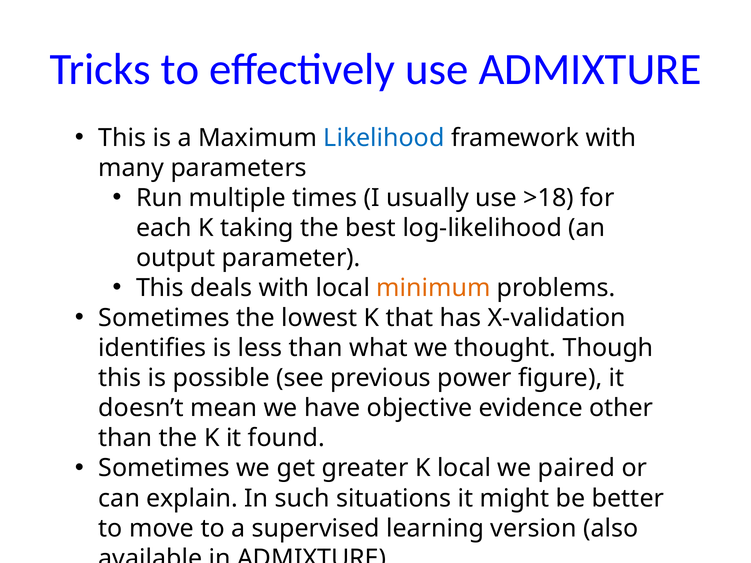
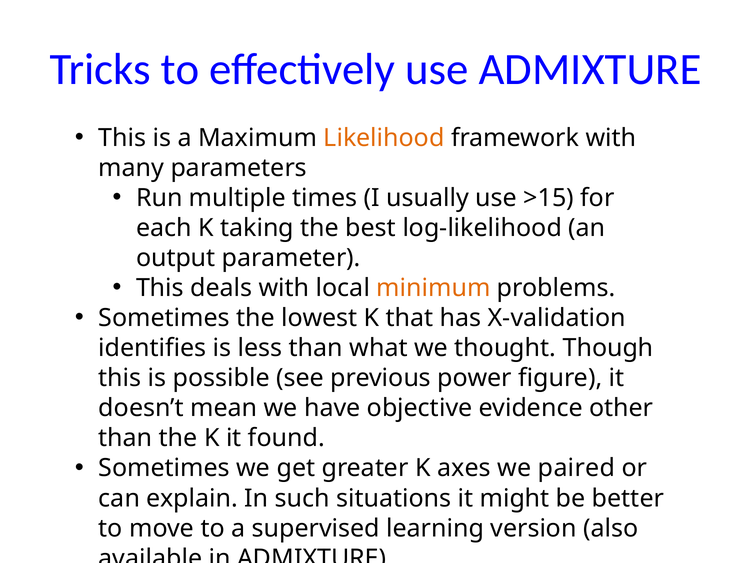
Likelihood colour: blue -> orange (384, 138)
>18: >18 -> >15 (549, 198)
K local: local -> axes (464, 468)
